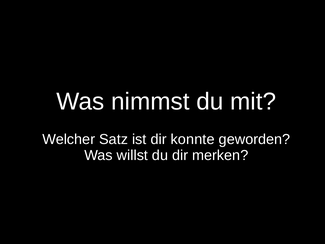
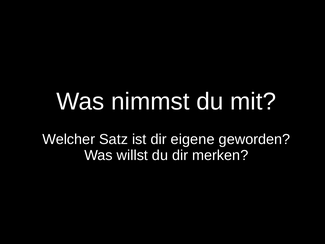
konnte: konnte -> eigene (193, 139)
